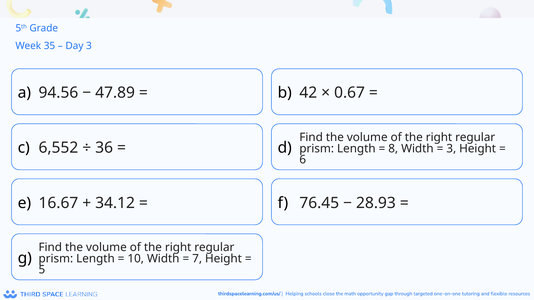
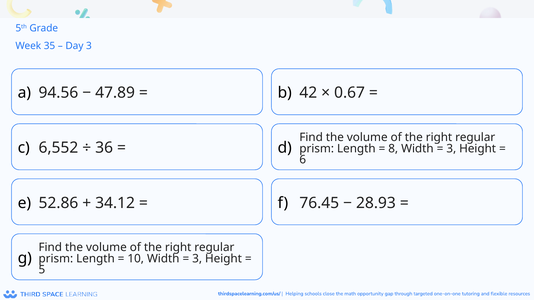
16.67: 16.67 -> 52.86 (58, 203)
7: 7 -> 3 (197, 259)
